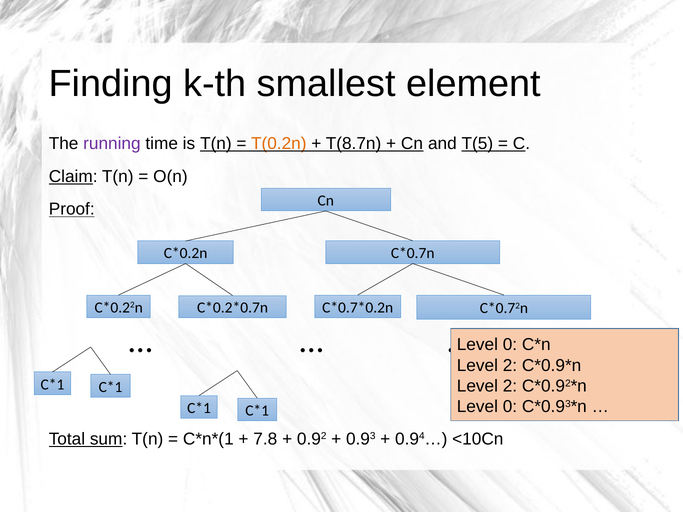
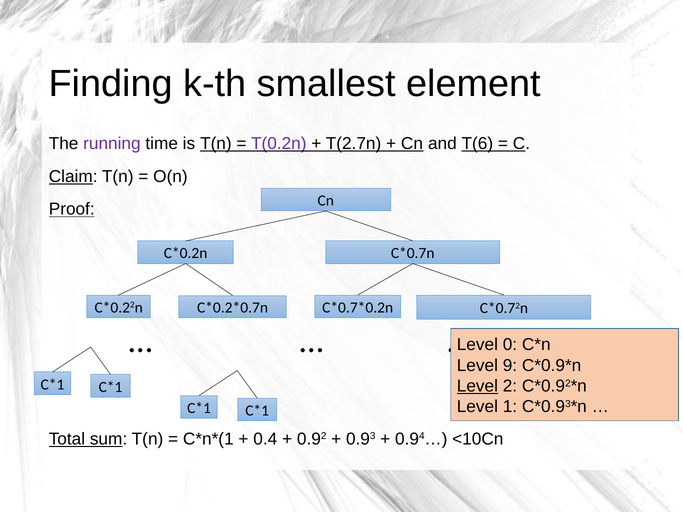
T(0.2n colour: orange -> purple (279, 144)
T(8.7n: T(8.7n -> T(2.7n (354, 144)
T(5: T(5 -> T(6 (477, 144)
2: 2 -> 9 (510, 366)
Level underline: none -> present (477, 386)
0: 0 -> 1 (510, 407)
7.8: 7.8 -> 0.4 (265, 439)
